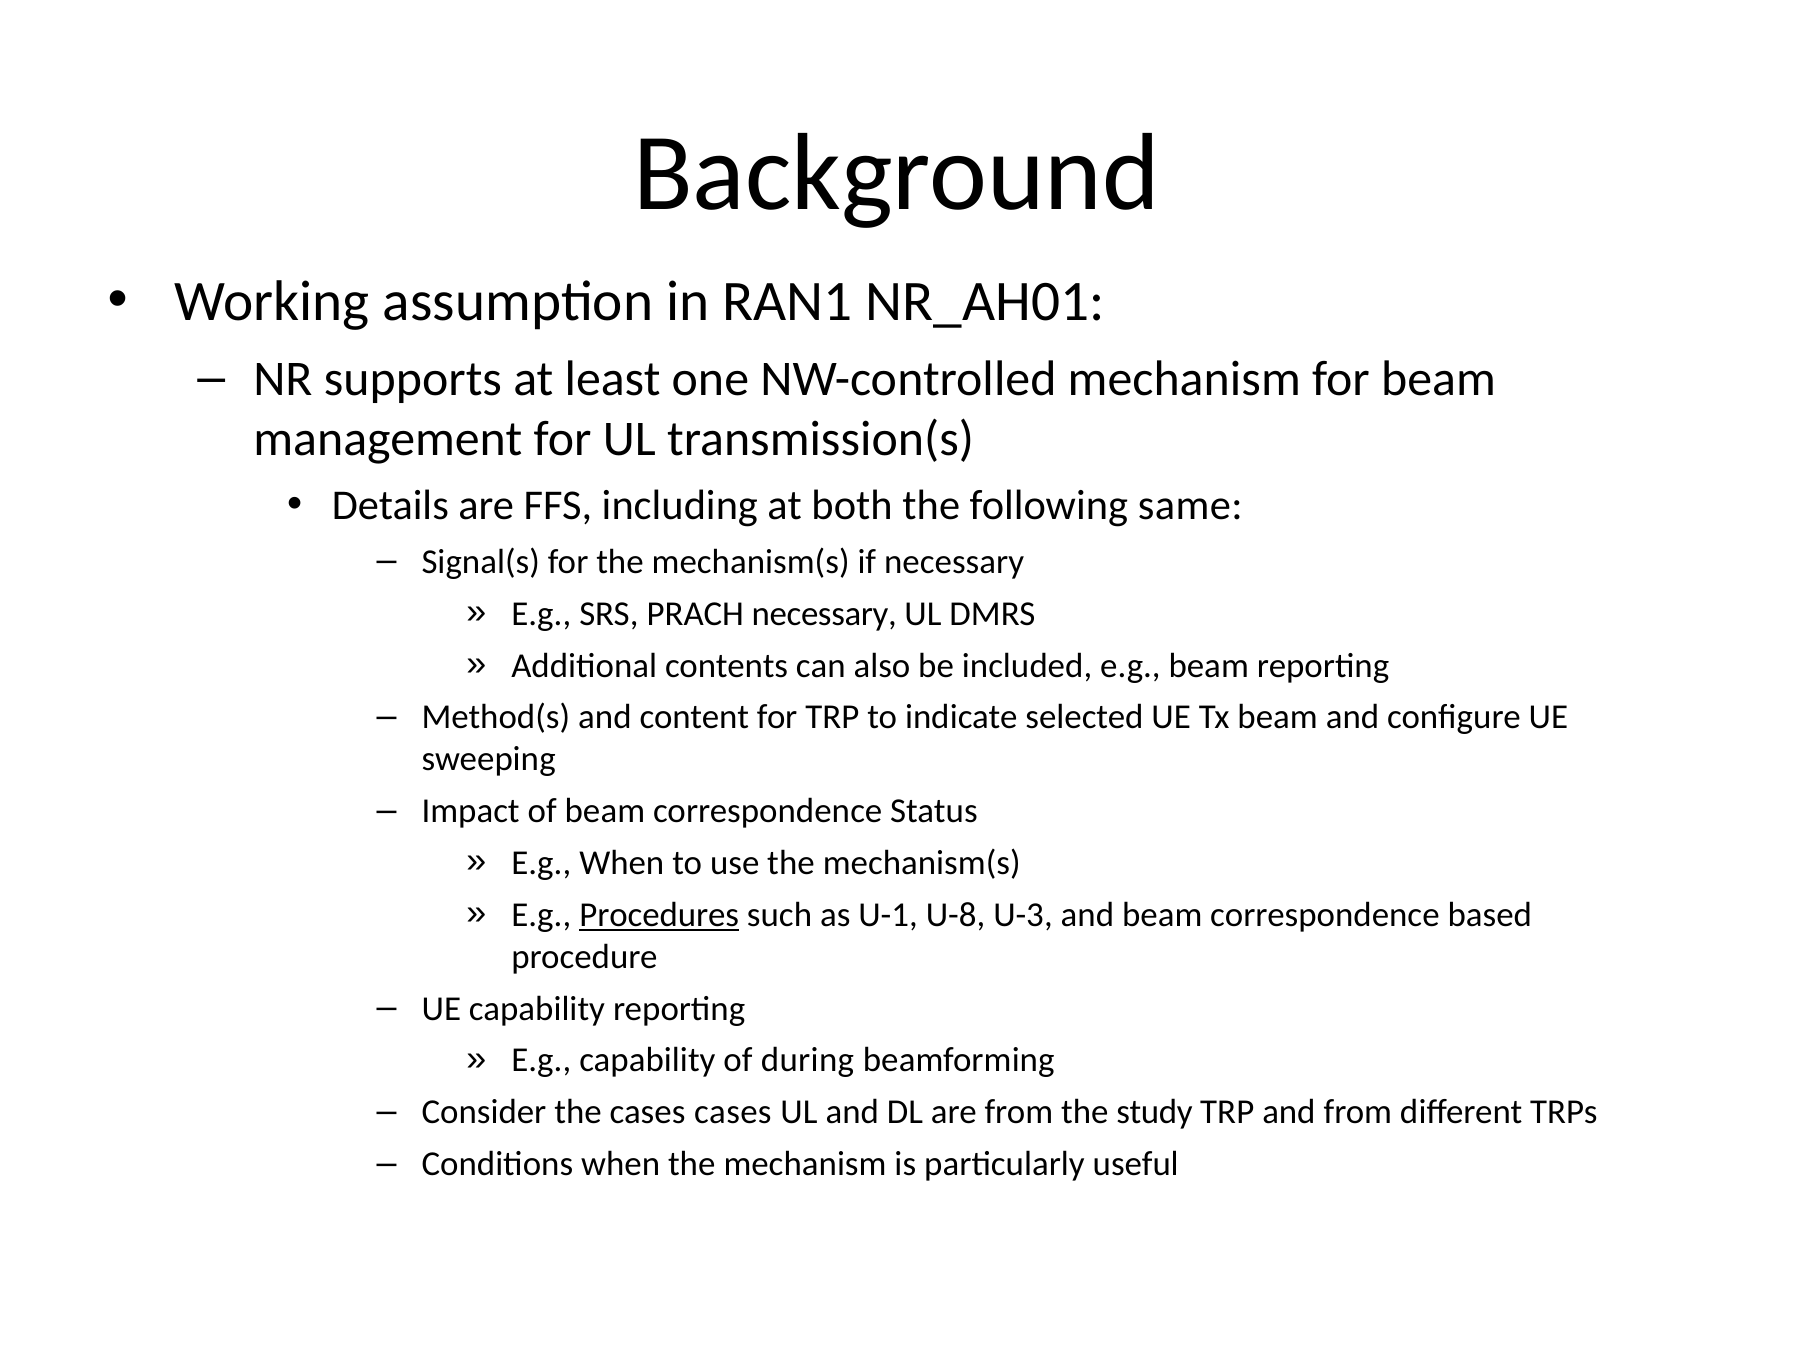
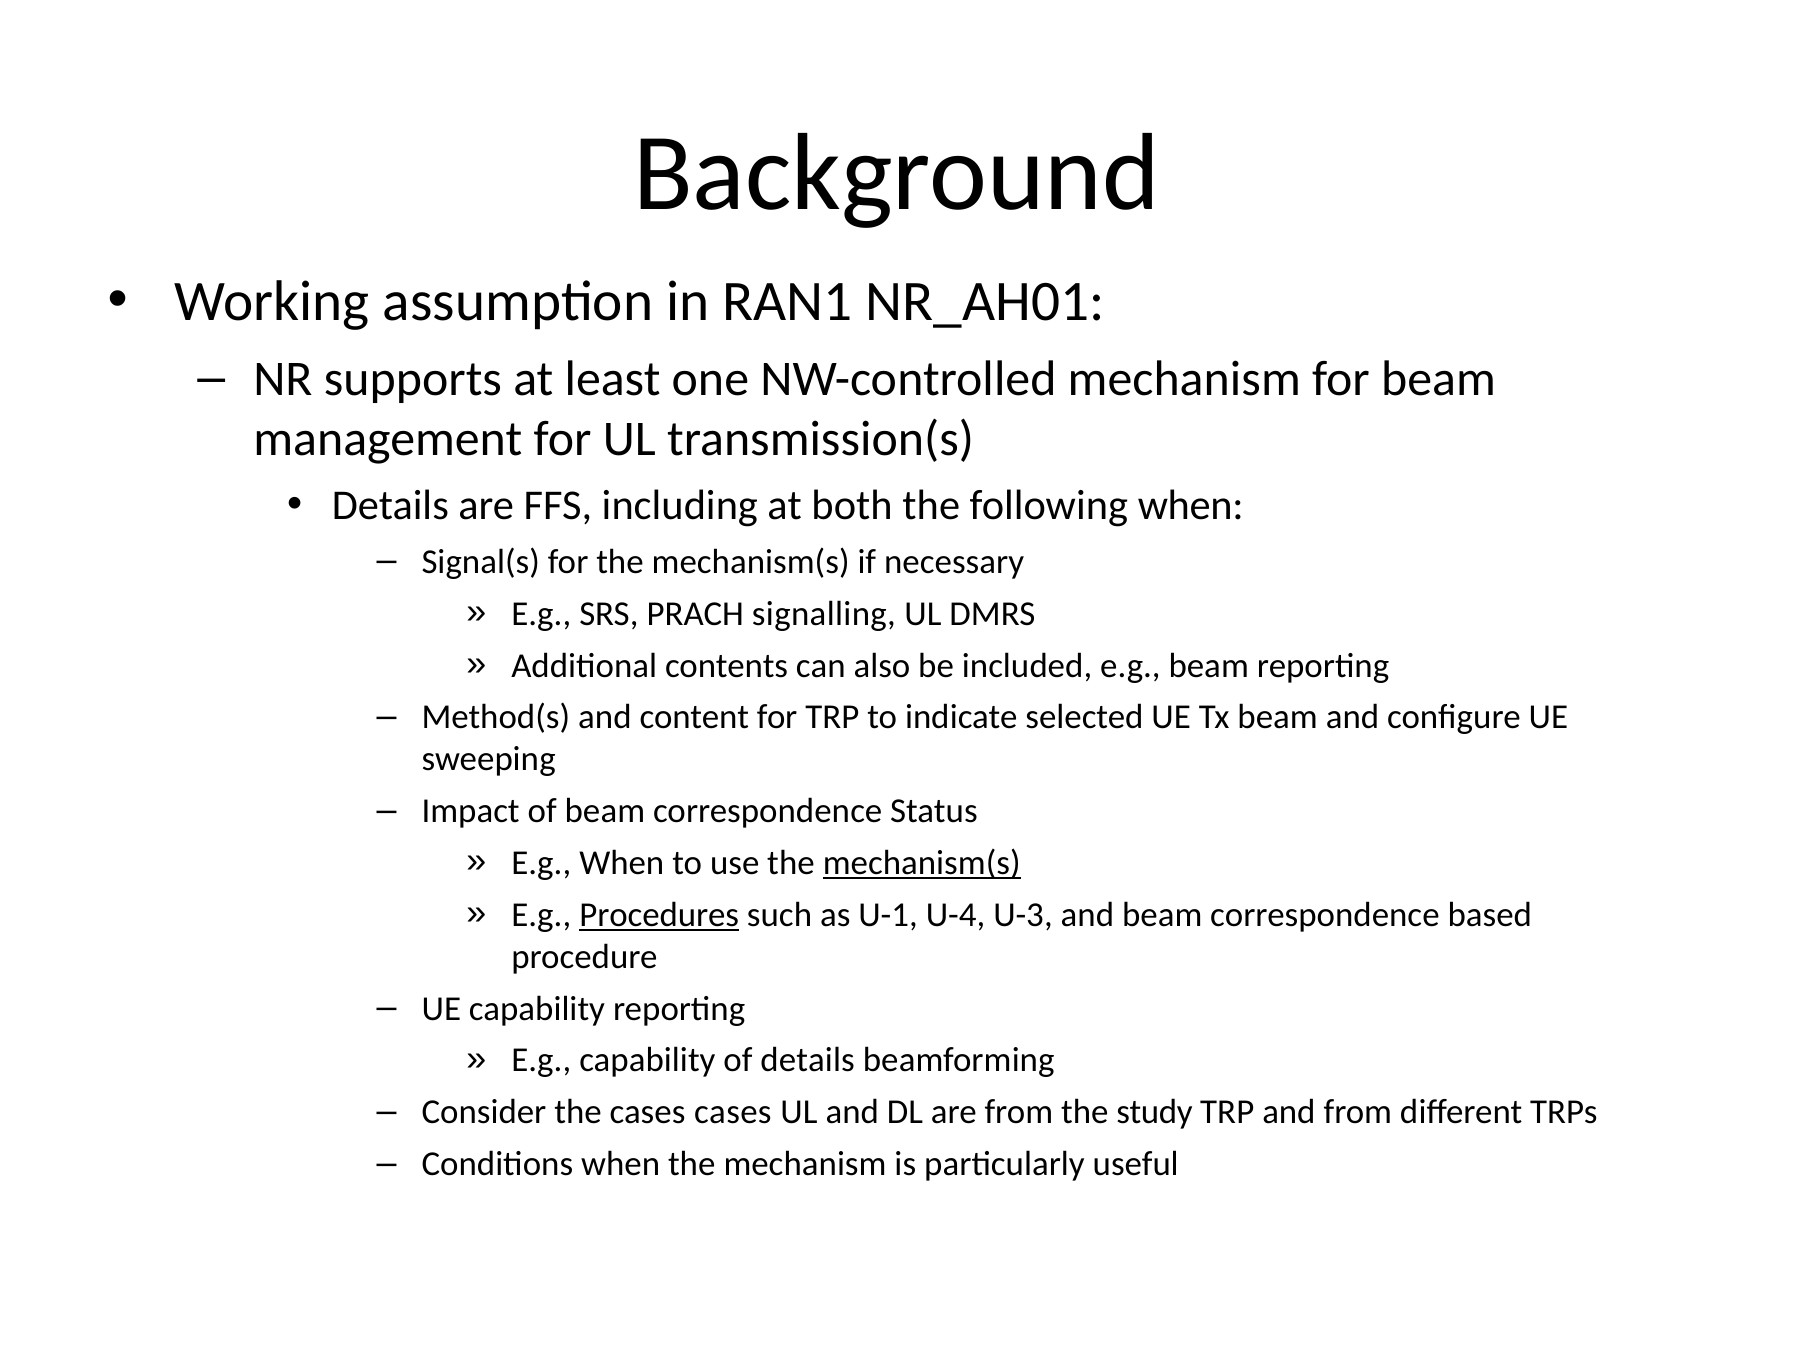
following same: same -> when (1191, 506)
PRACH necessary: necessary -> signalling (824, 613)
mechanism(s underline: none -> present (922, 863)
U-8: U-8 -> U-4 (956, 915)
of during: during -> details (808, 1060)
